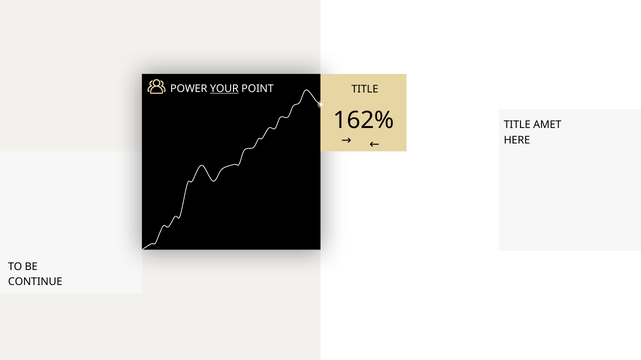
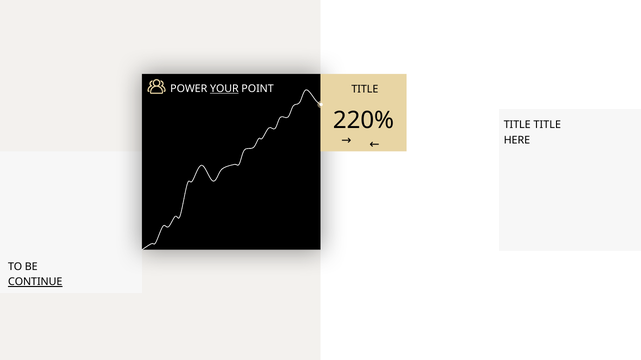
162%: 162% -> 220% (364, 120)
TITLE AMET: AMET -> TITLE (547, 125)
CONTINUE underline: none -> present (35, 282)
